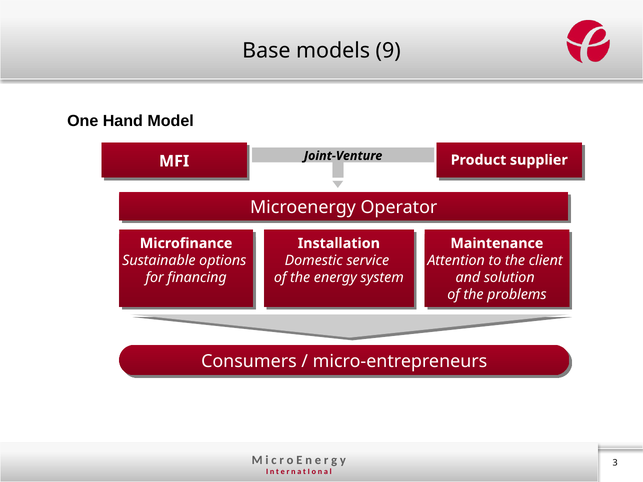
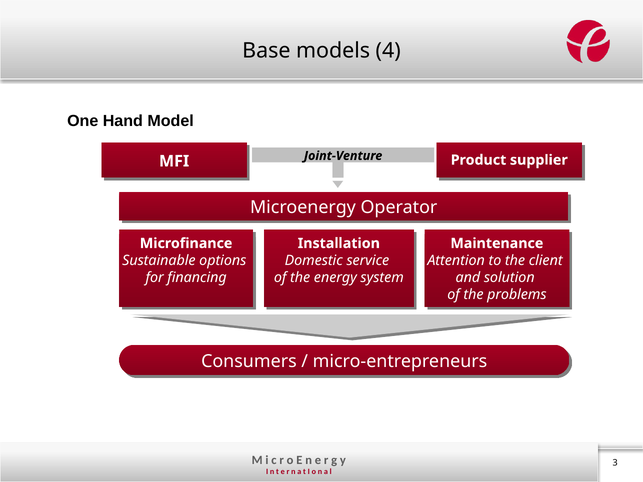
9: 9 -> 4 (388, 51)
